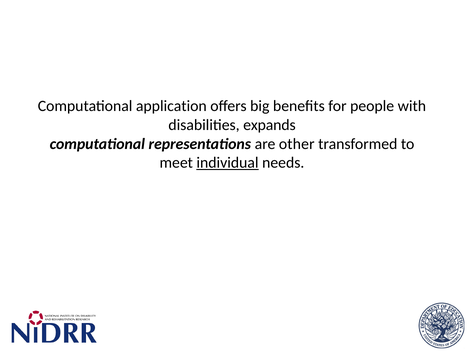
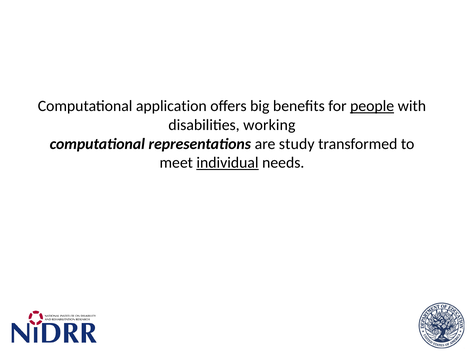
people underline: none -> present (372, 106)
expands: expands -> working (269, 125)
other: other -> study (297, 144)
